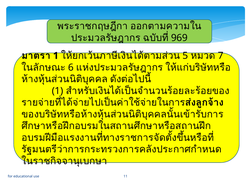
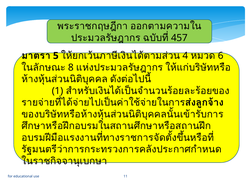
969: 969 -> 457 (179, 38)
1: 1 -> 5 (56, 56)
5: 5 -> 4 (185, 56)
7: 7 -> 6 (221, 56)
6: 6 -> 8 (71, 68)
